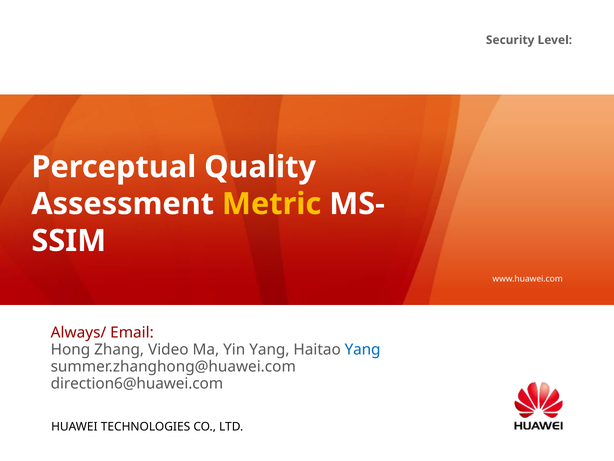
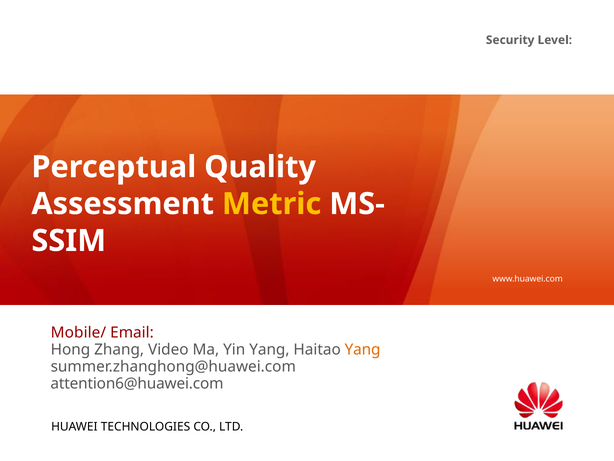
Always/: Always/ -> Mobile/ (78, 332)
Yang colour: blue -> orange (363, 349)
direction6@huawei.com: direction6@huawei.com -> attention6@huawei.com (137, 383)
